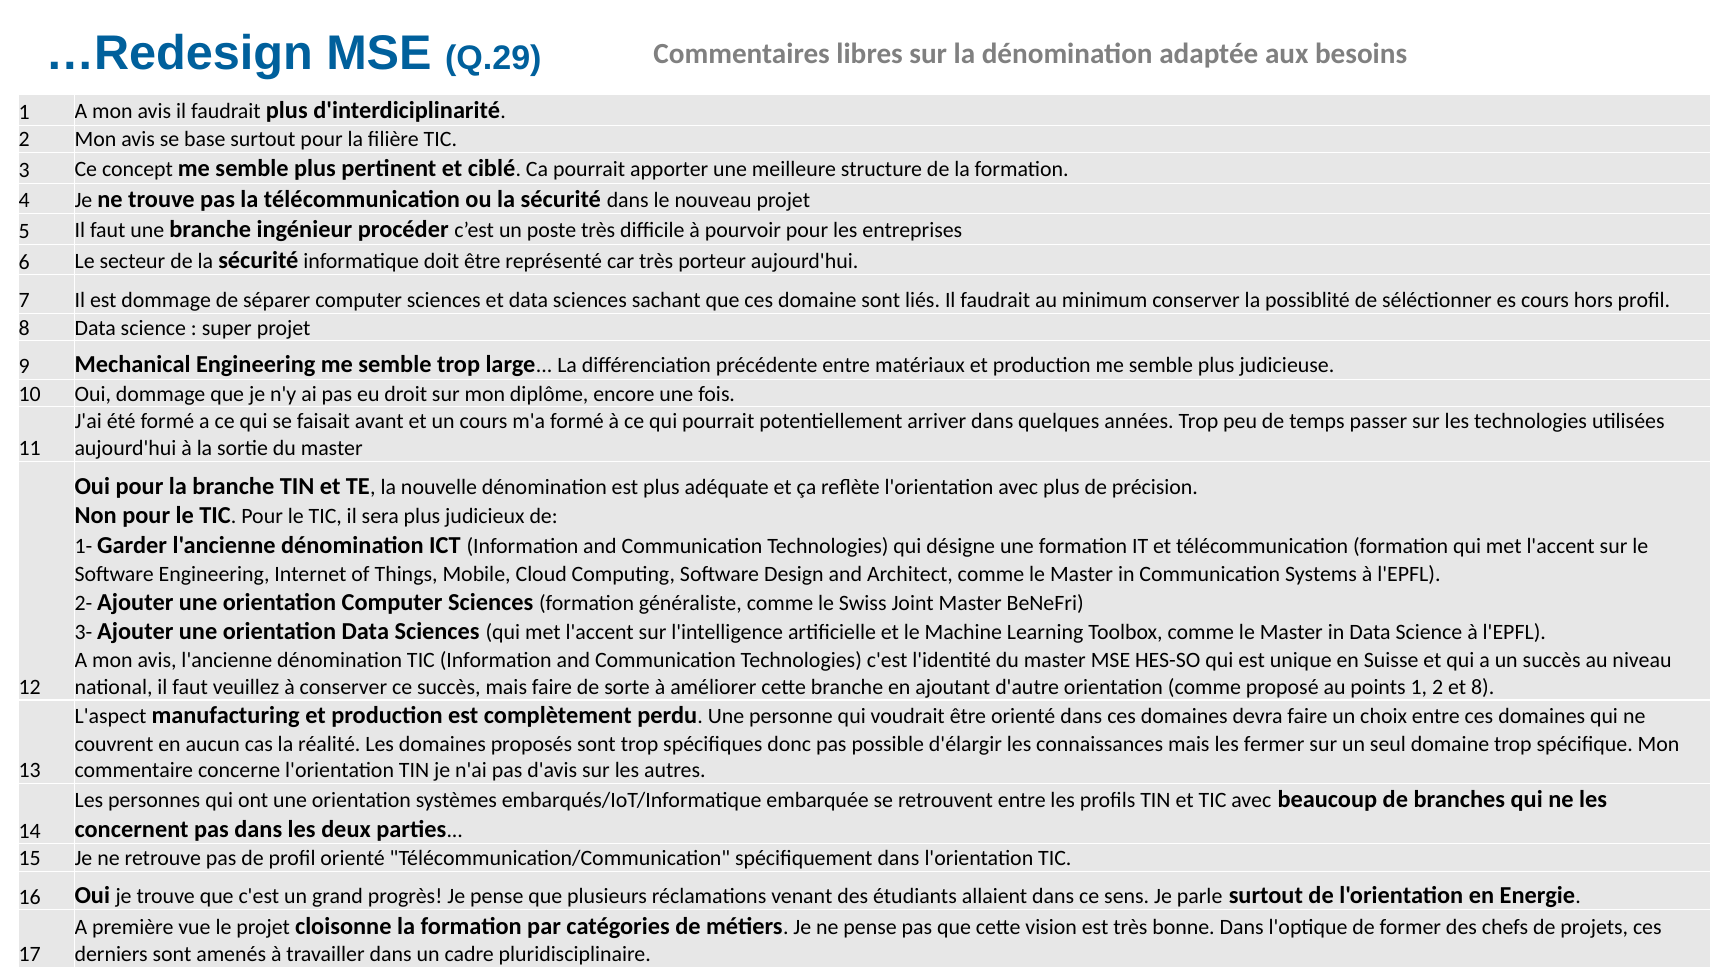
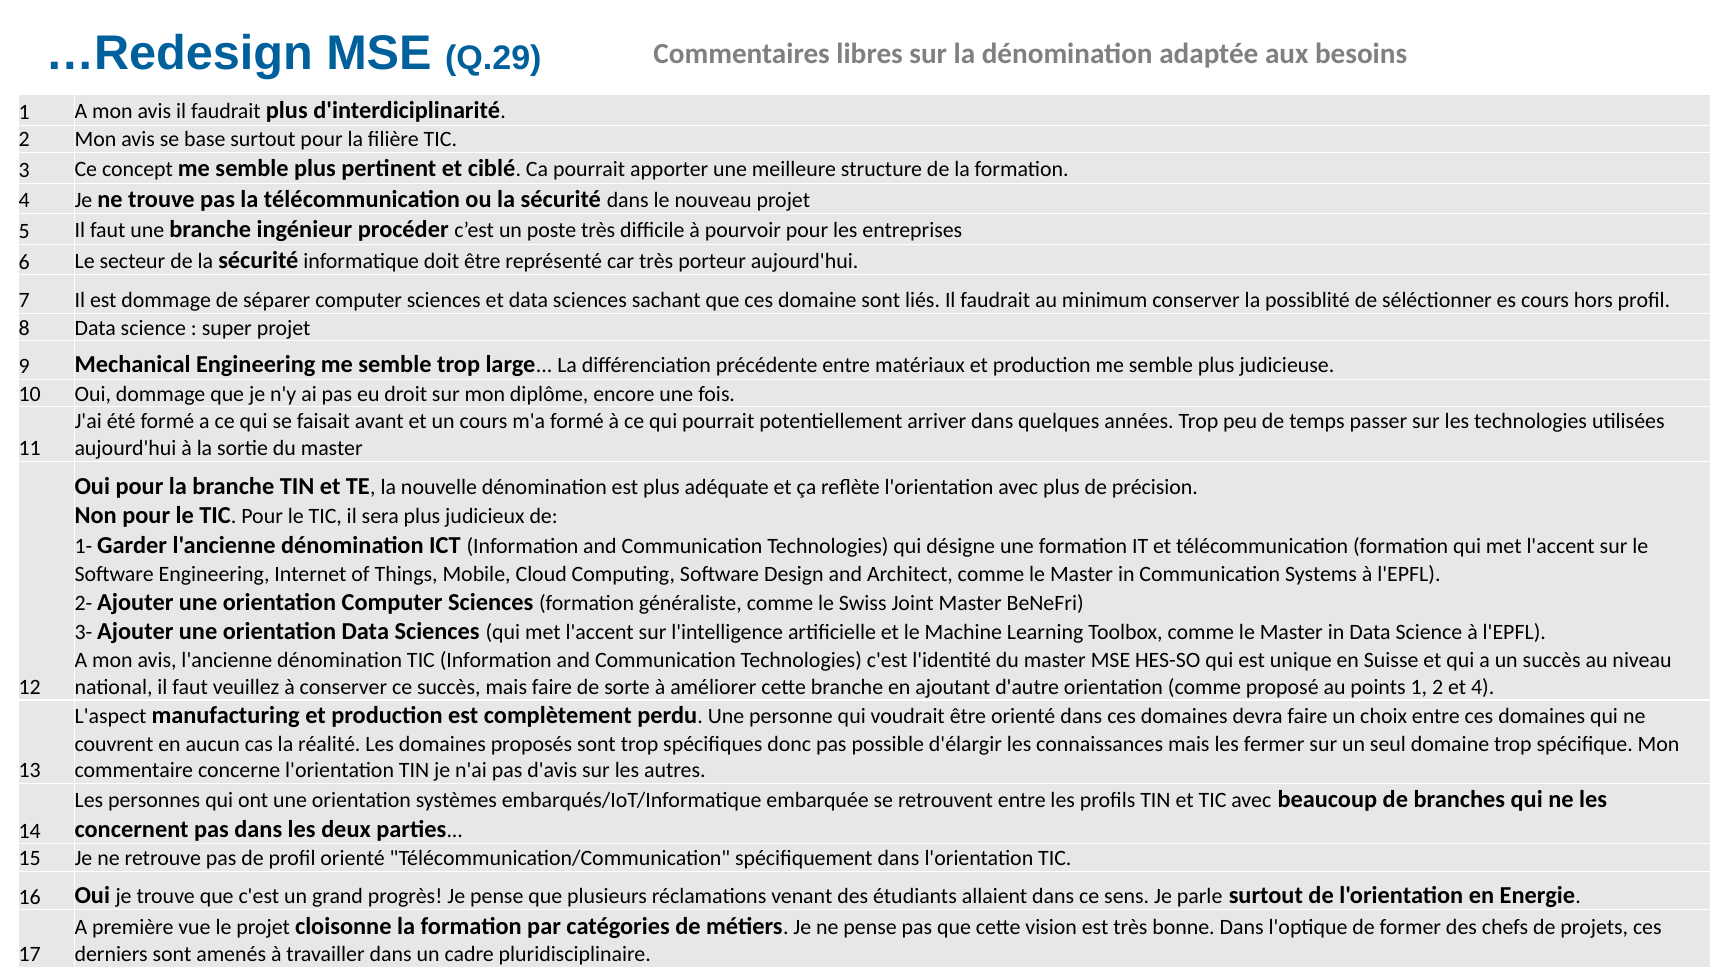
et 8: 8 -> 4 (1483, 687)
